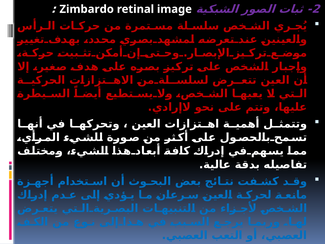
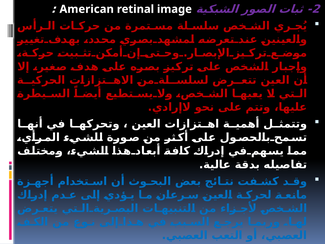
Zimbardo: Zimbardo -> American (87, 9)
